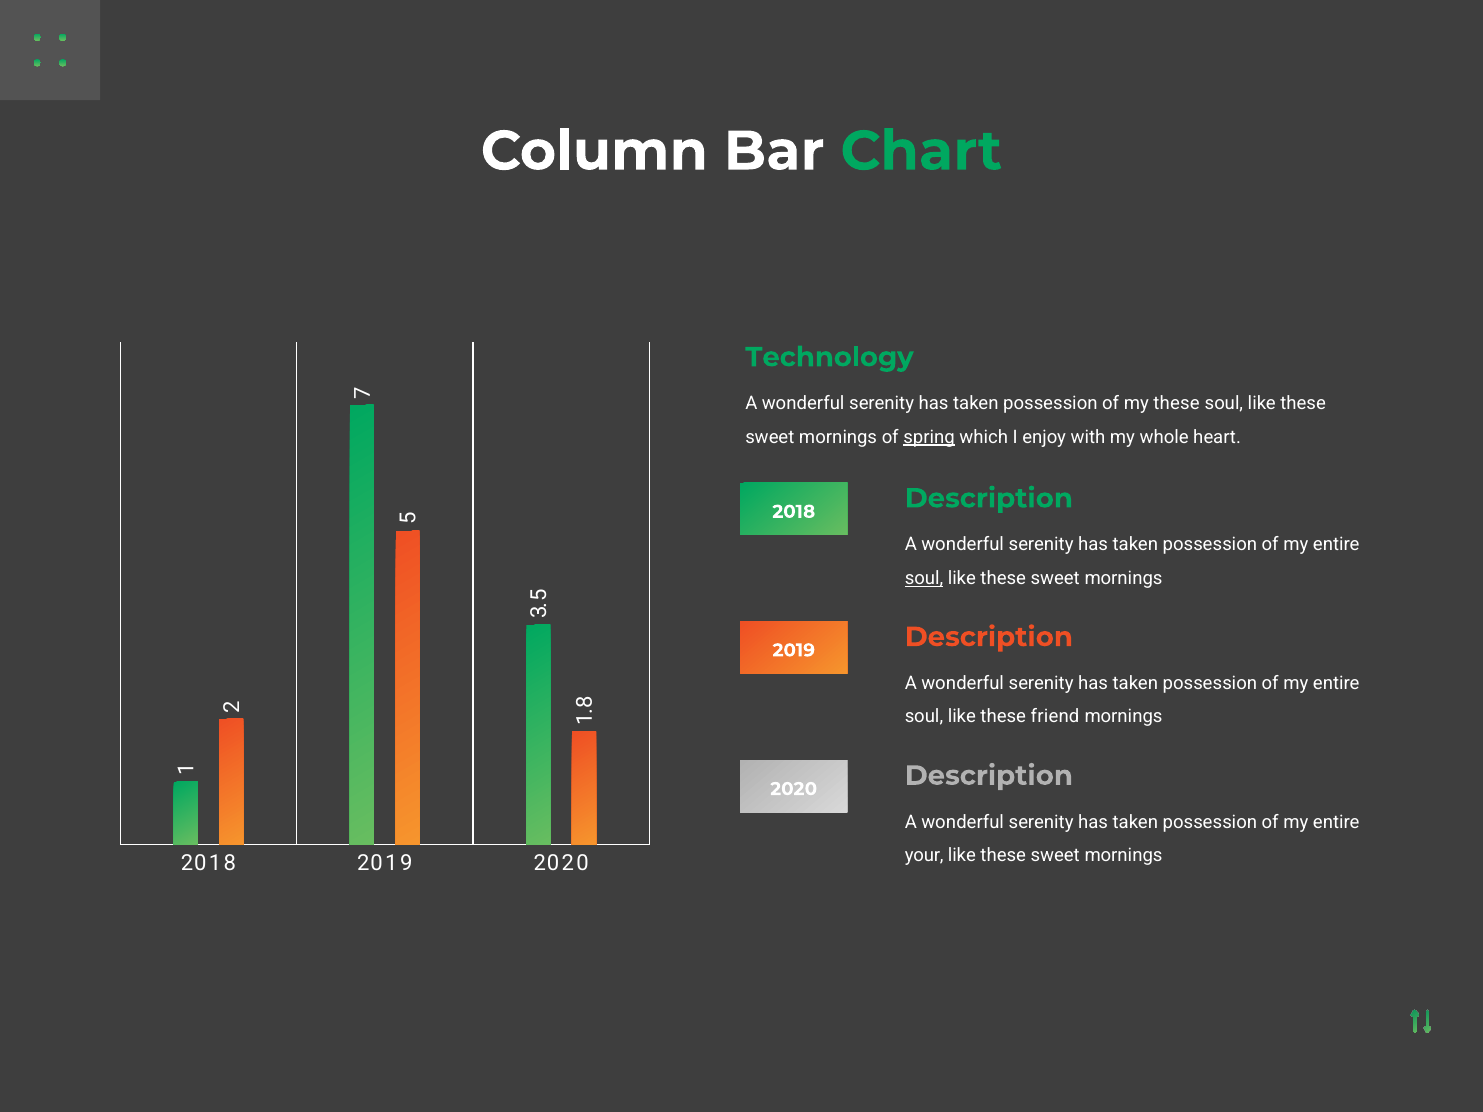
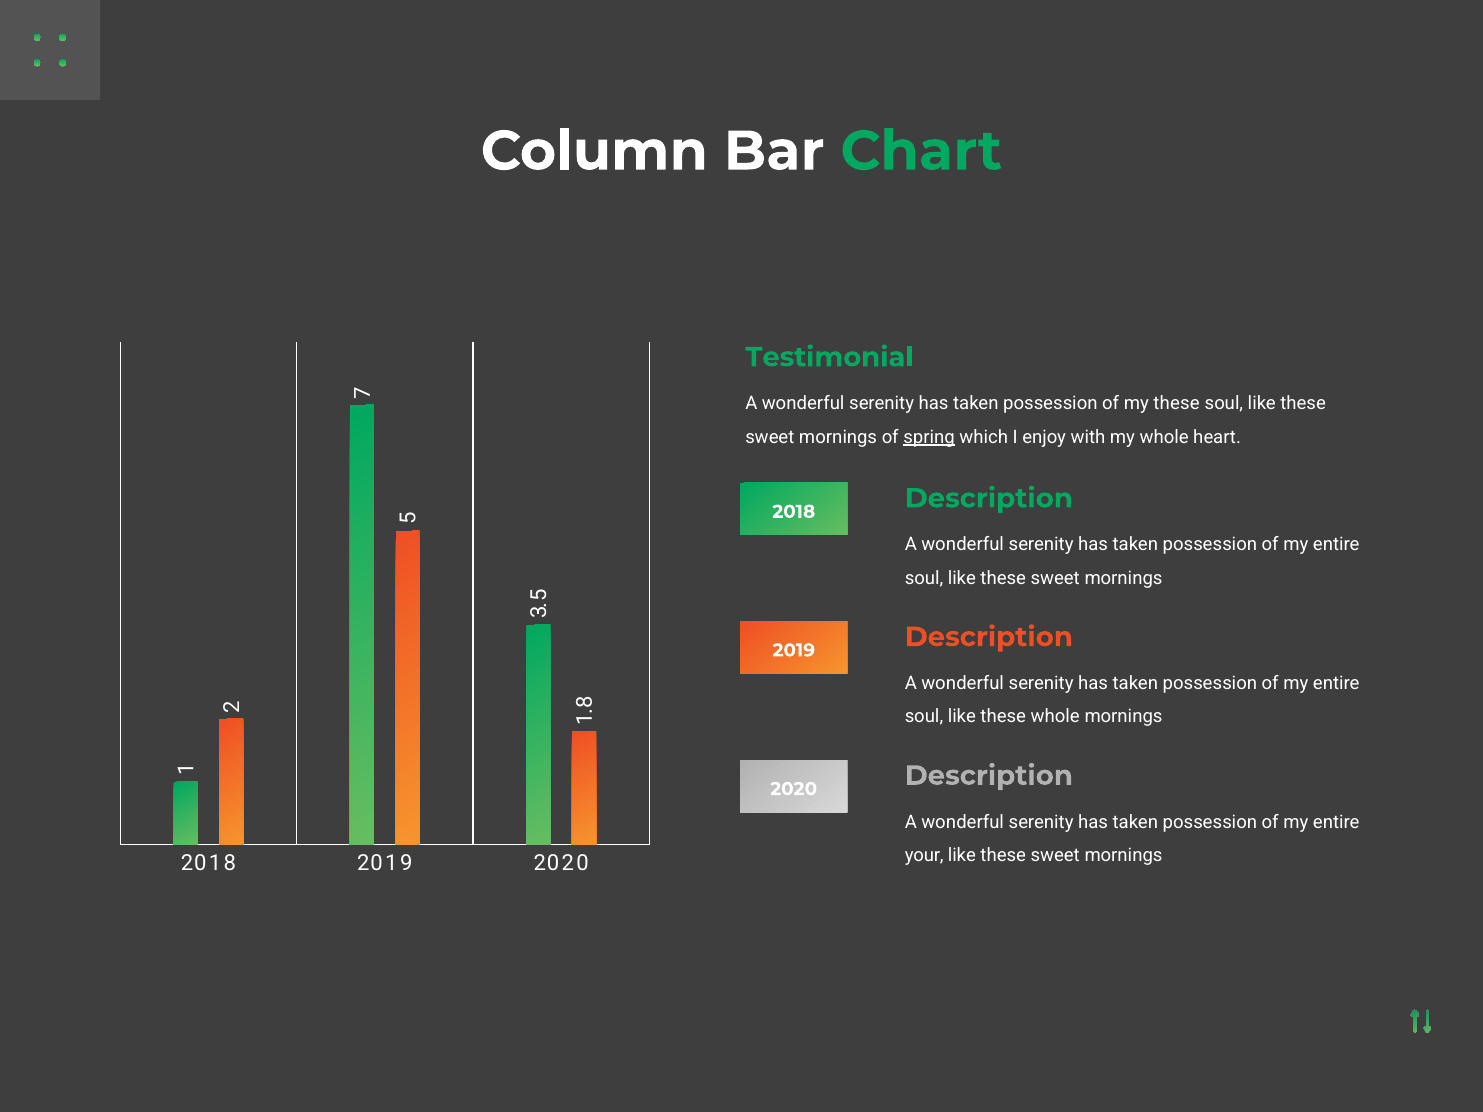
Technology: Technology -> Testimonial (829, 357)
soul underline: present -> none (924, 578)
these friend: friend -> whole (1055, 717)
